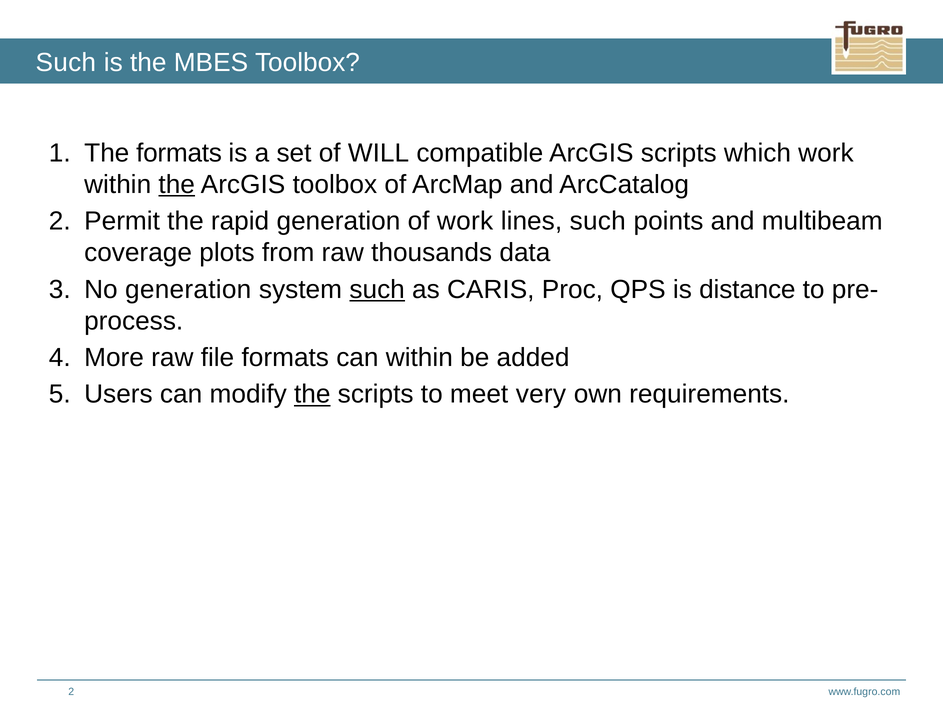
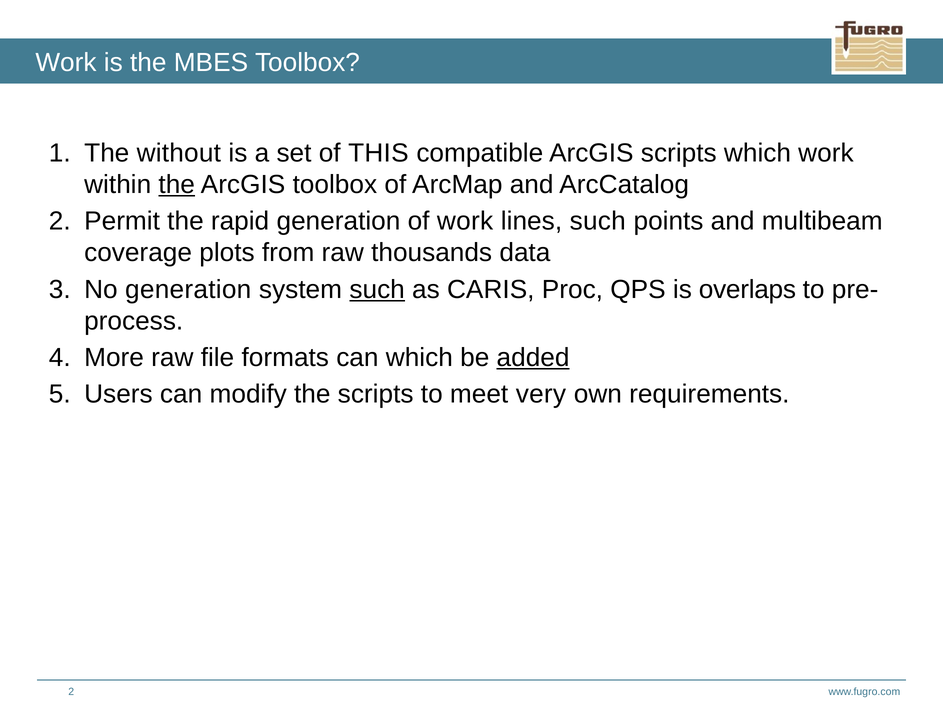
Such: Such -> Work (66, 63)
The formats: formats -> without (179, 153)
WILL: WILL -> THIS (378, 153)
distance: distance -> overlaps (747, 290)
can within: within -> which (419, 358)
added underline: none -> present (533, 358)
the underline: present -> none (312, 394)
